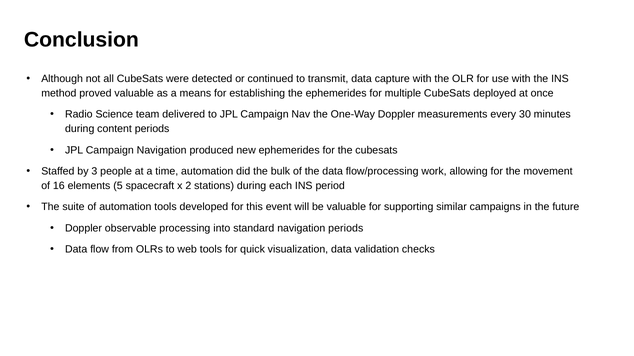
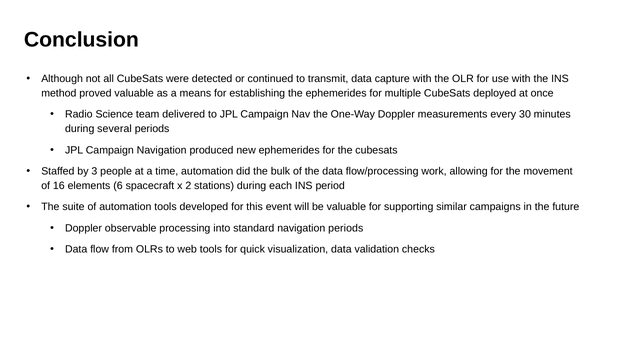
content: content -> several (115, 129)
5: 5 -> 6 (118, 186)
